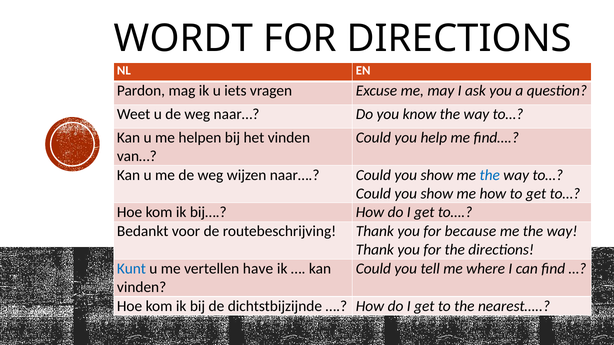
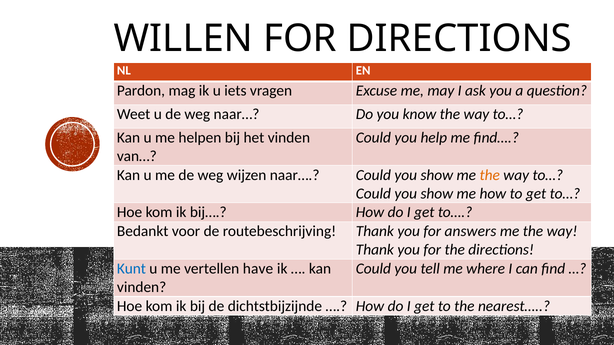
WORDT: WORDT -> WILLEN (183, 38)
the colour: blue -> orange (490, 175)
because: because -> answers (470, 231)
